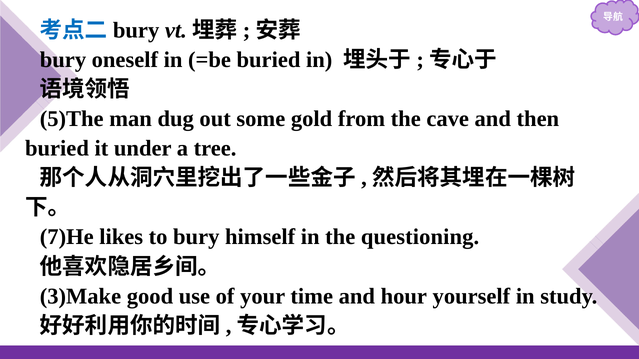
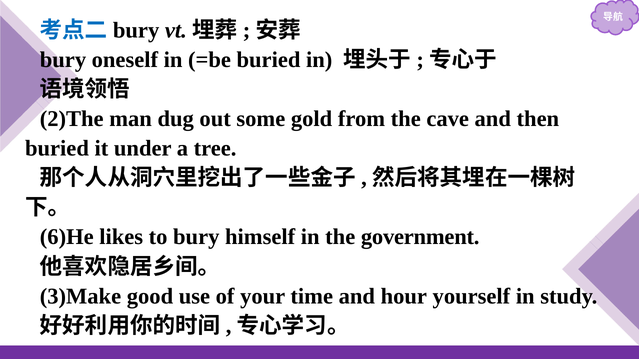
5)The: 5)The -> 2)The (72, 119)
7)He: 7)He -> 6)He (67, 237)
questioning: questioning -> government (420, 237)
